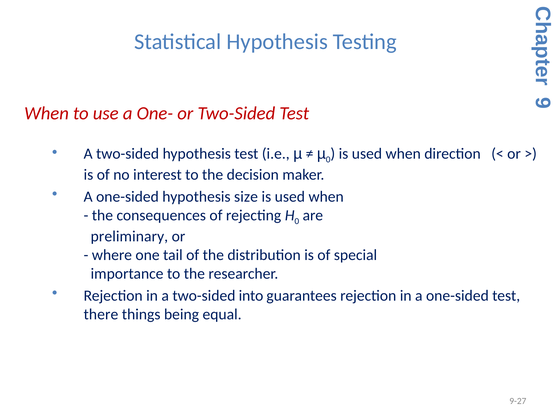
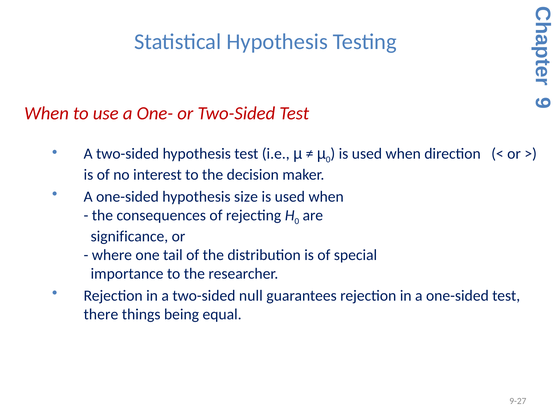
preliminary: preliminary -> significance (129, 237)
into: into -> null (251, 296)
